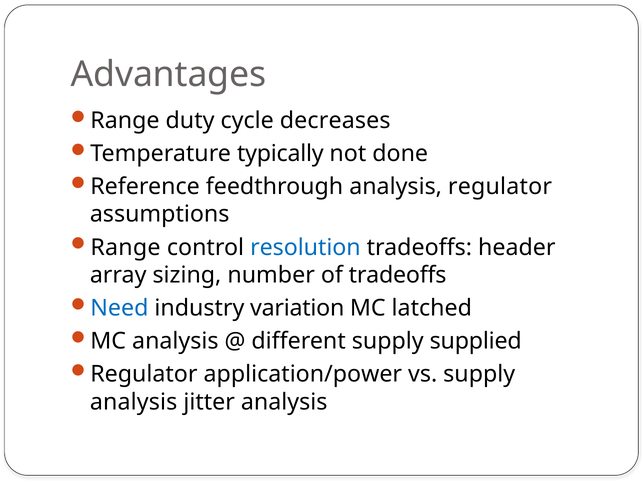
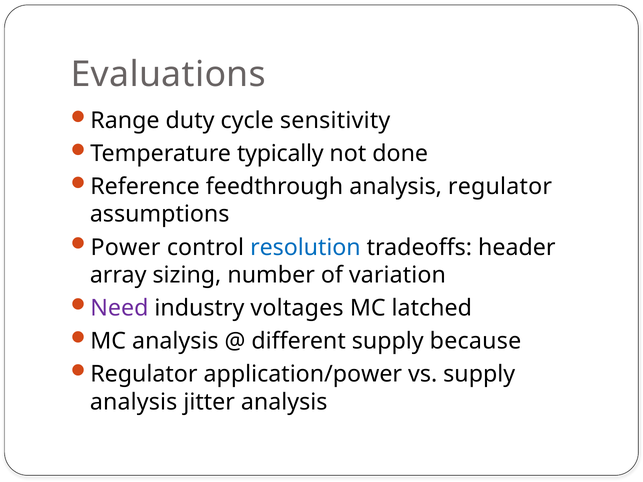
Advantages: Advantages -> Evaluations (168, 74)
decreases: decreases -> sensitivity (335, 121)
Range: Range -> Power (125, 247)
of tradeoffs: tradeoffs -> variation (397, 275)
Need colour: blue -> purple (119, 308)
variation: variation -> voltages (297, 308)
supplied: supplied -> because (475, 341)
